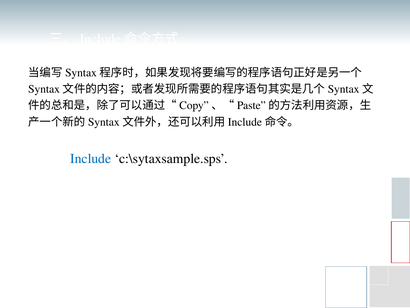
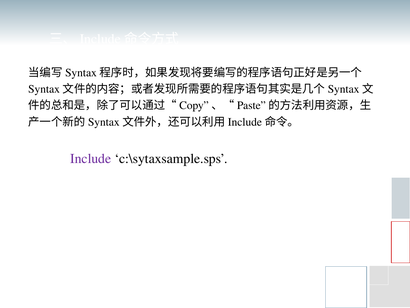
Include colour: blue -> purple (91, 158)
